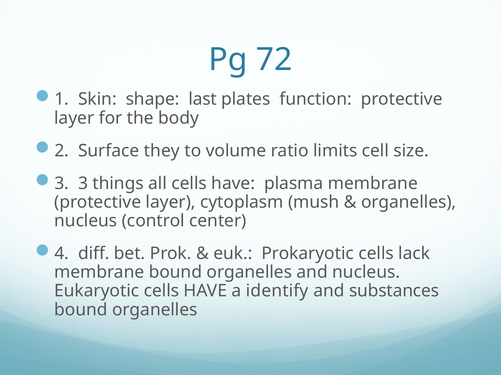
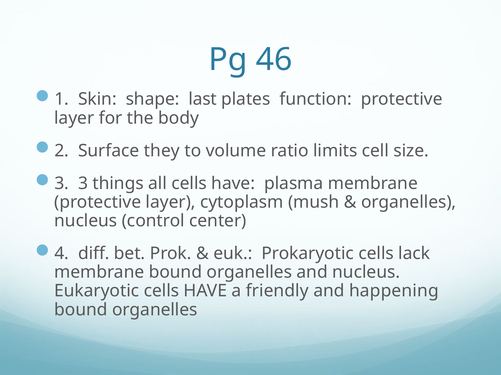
72: 72 -> 46 (274, 60)
identify: identify -> friendly (277, 291)
substances: substances -> happening (394, 291)
